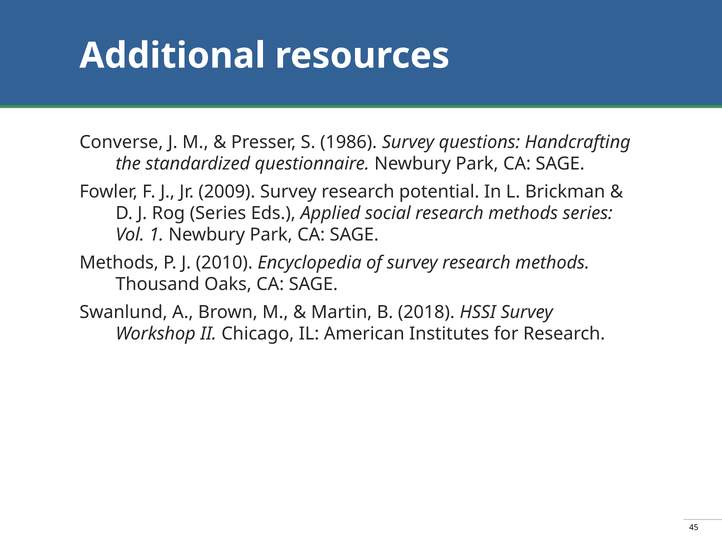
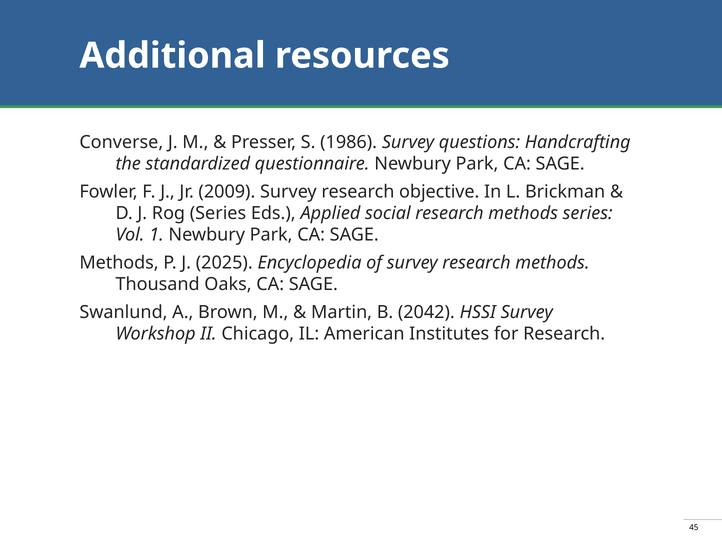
potential: potential -> objective (439, 191)
2010: 2010 -> 2025 (224, 262)
2018: 2018 -> 2042 (426, 312)
